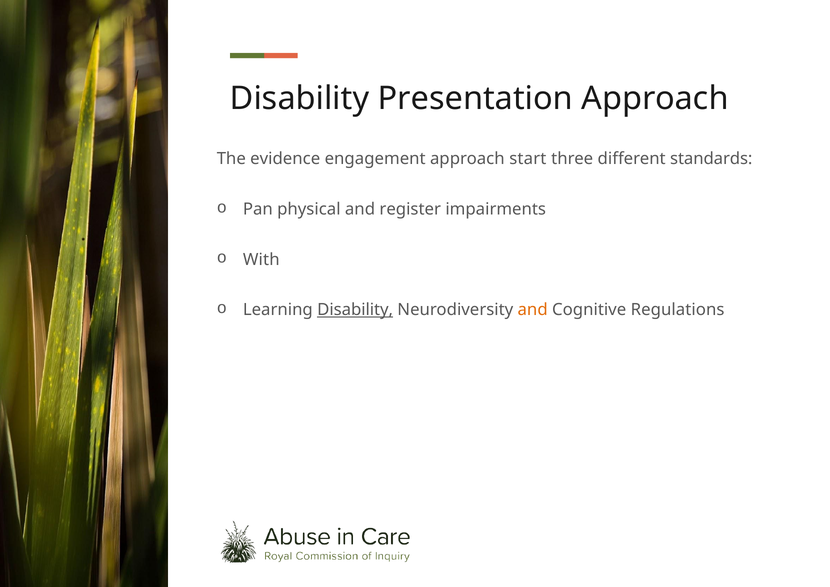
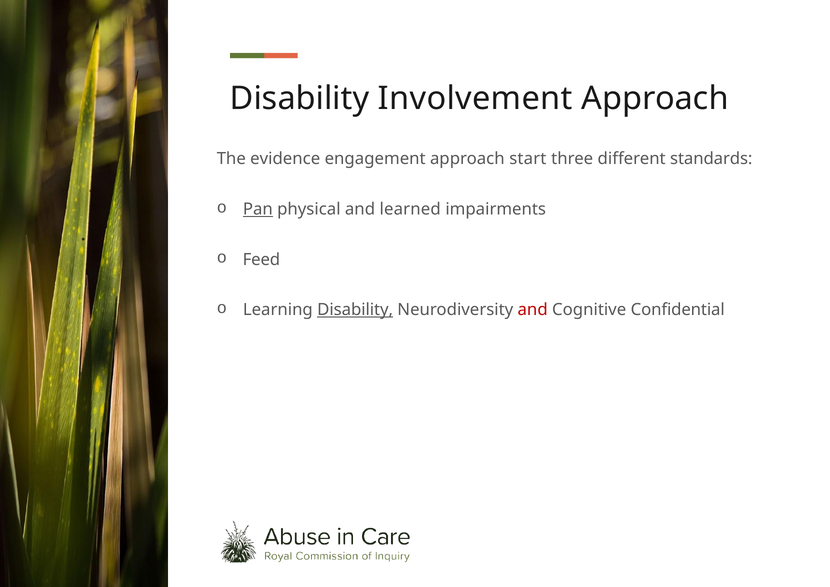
Presentation: Presentation -> Involvement (475, 98)
Pan underline: none -> present (258, 209)
register: register -> learned (410, 209)
With: With -> Feed (261, 259)
and colour: orange -> red (533, 310)
Regulations: Regulations -> Confidential (678, 310)
